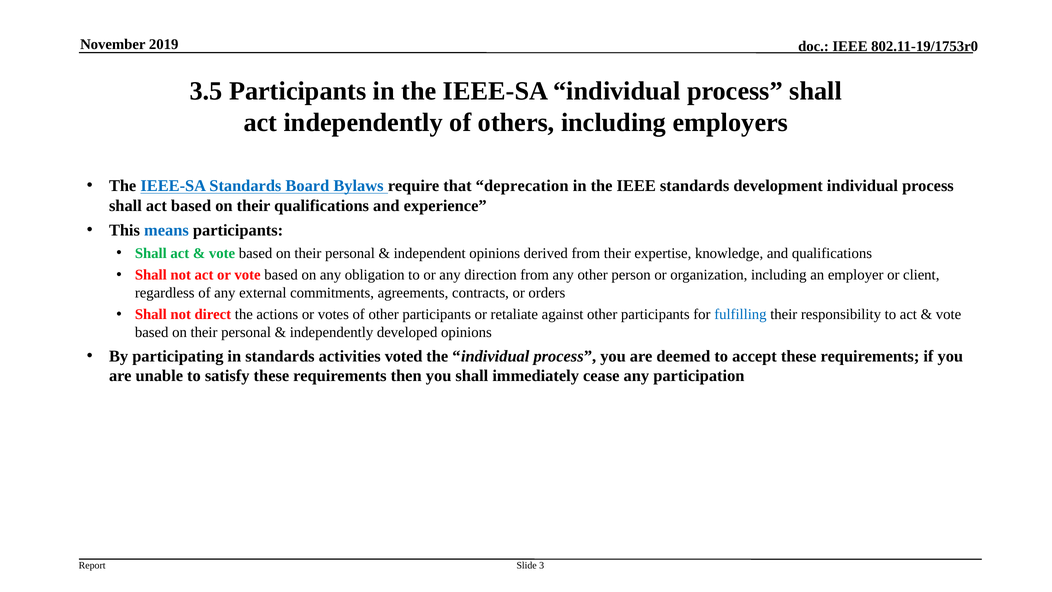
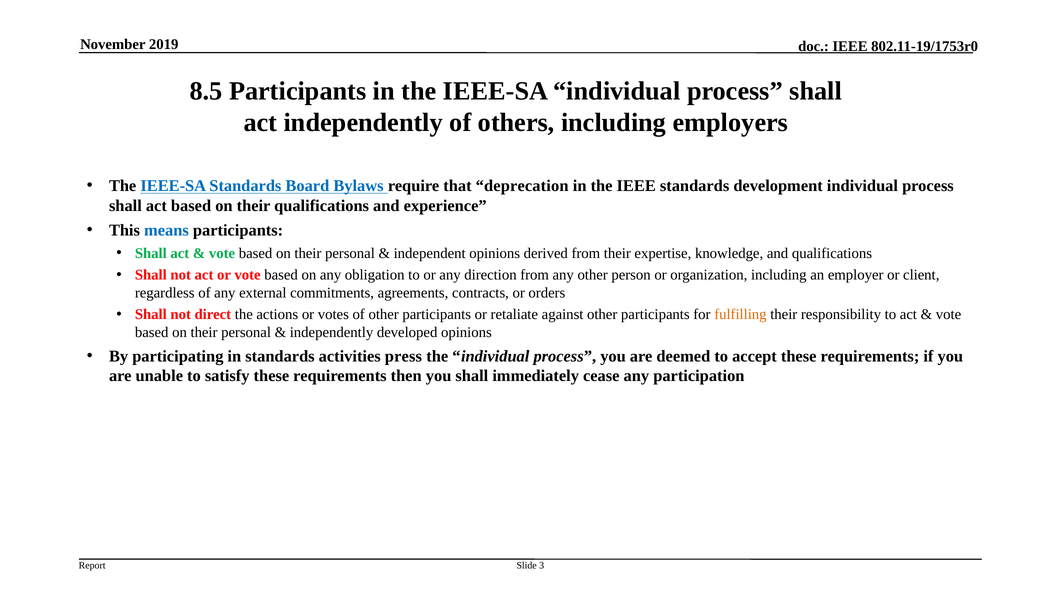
3.5: 3.5 -> 8.5 (206, 91)
fulfilling colour: blue -> orange (740, 314)
voted: voted -> press (403, 356)
